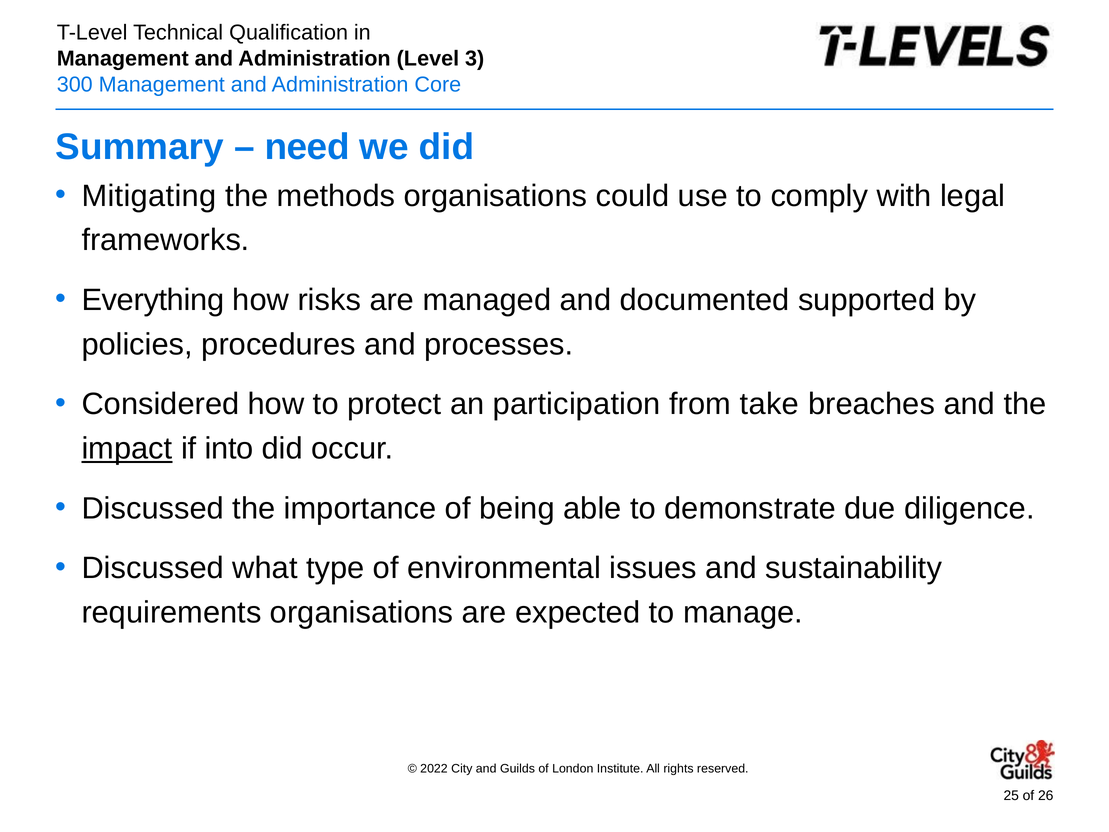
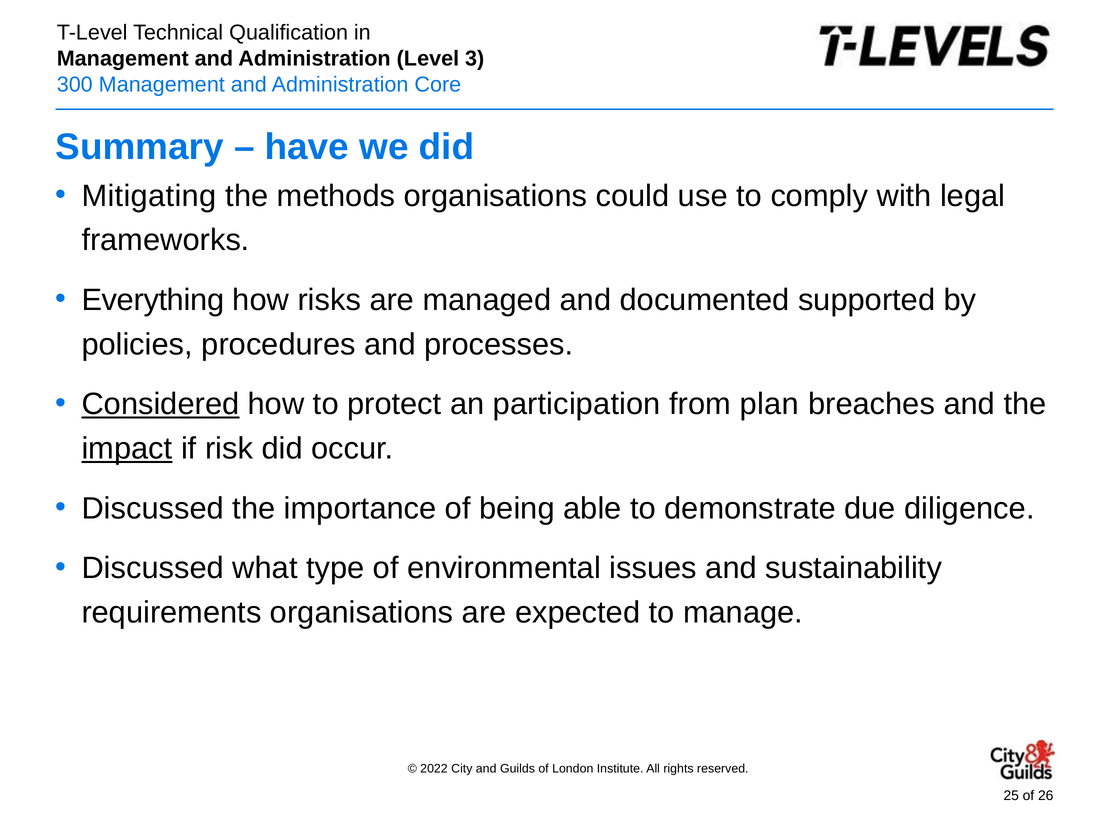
need: need -> have (307, 147)
Considered underline: none -> present (160, 404)
take: take -> plan (769, 404)
into: into -> risk (229, 448)
